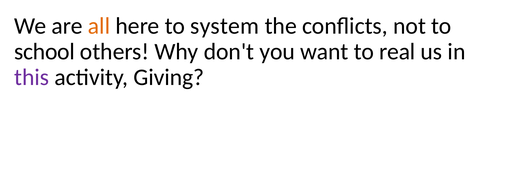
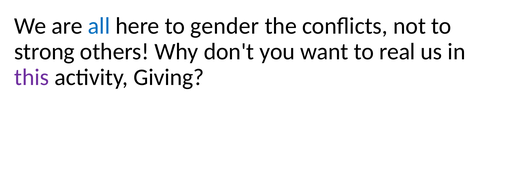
all colour: orange -> blue (99, 26)
system: system -> gender (225, 26)
school: school -> strong (44, 52)
